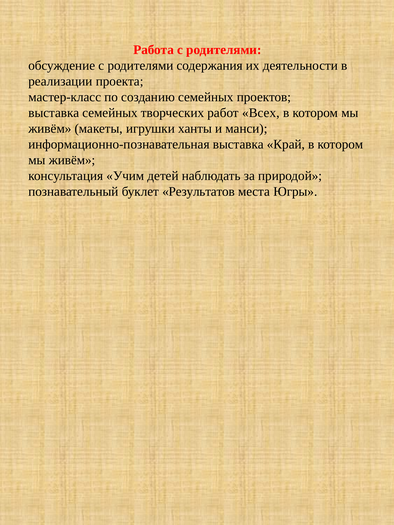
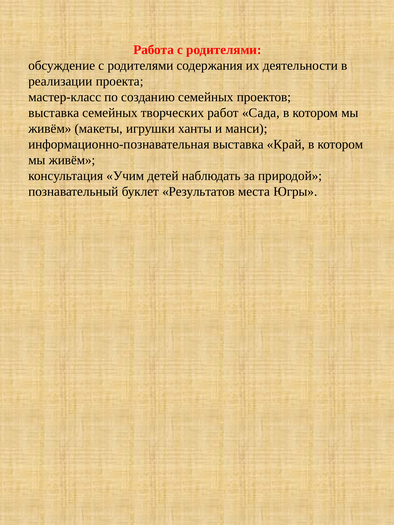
Всех: Всех -> Сада (261, 113)
